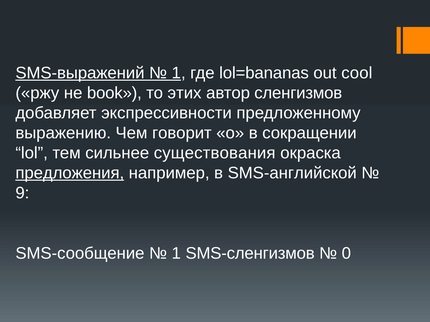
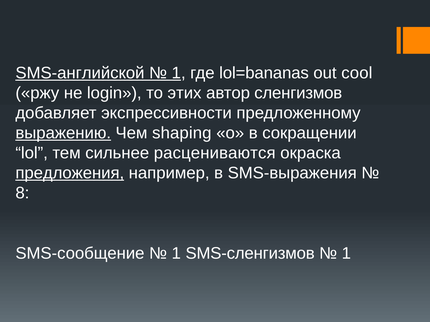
SMS-выражений: SMS-выражений -> SMS-английской (80, 73)
book: book -> login (114, 93)
выражению underline: none -> present (63, 133)
говорит: говорит -> shaping (182, 133)
существования: существования -> расцениваются (215, 153)
SMS-английской: SMS-английской -> SMS-выражения (292, 173)
9: 9 -> 8 (22, 193)
0: 0 -> 1 (346, 254)
